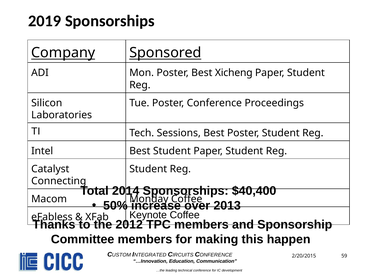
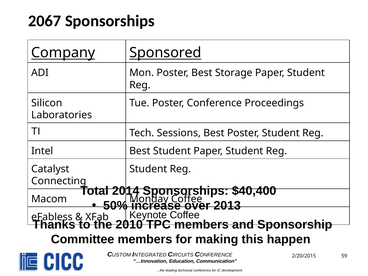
2019: 2019 -> 2067 (45, 21)
Xicheng: Xicheng -> Storage (234, 73)
2012: 2012 -> 2010 (129, 225)
